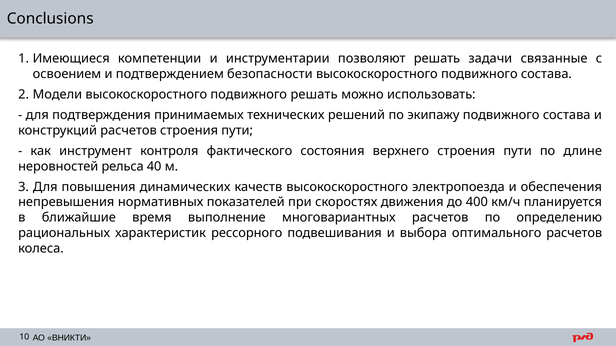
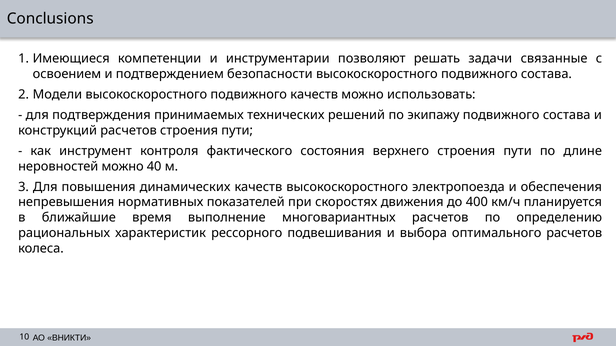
подвижного решать: решать -> качеств (314, 95)
неровностей рельса: рельса -> можно (123, 167)
